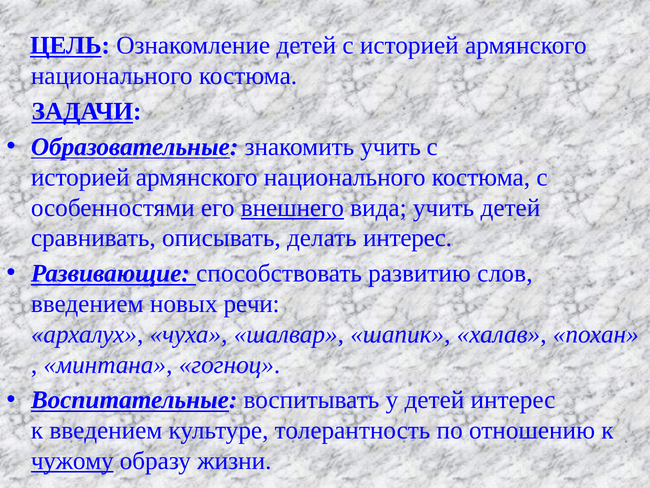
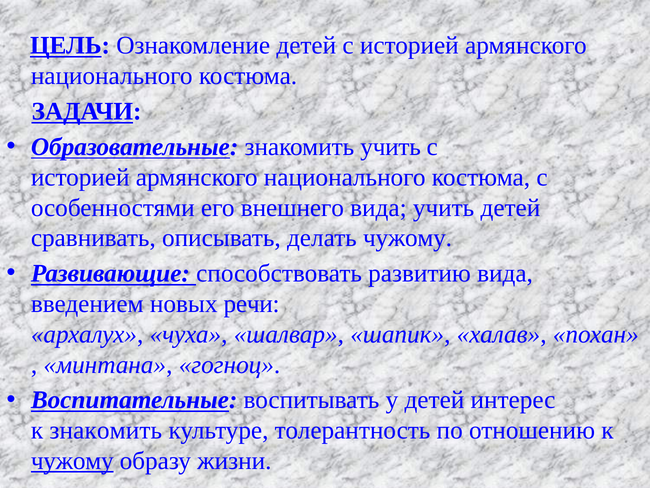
внешнего underline: present -> none (292, 207)
делать интерес: интерес -> чужому (408, 238)
развитию слов: слов -> вида (505, 273)
к введением: введением -> знакомить (106, 430)
